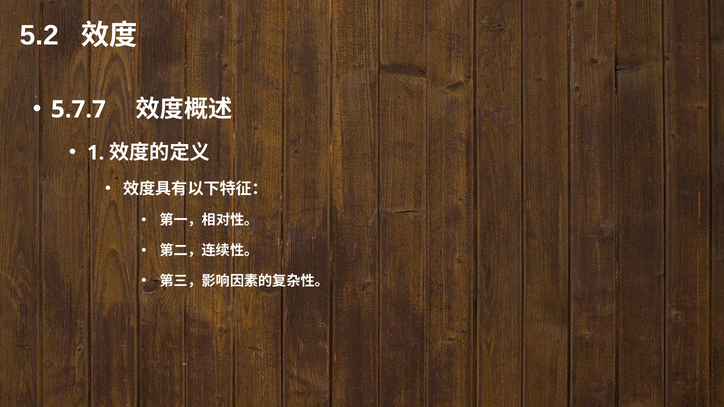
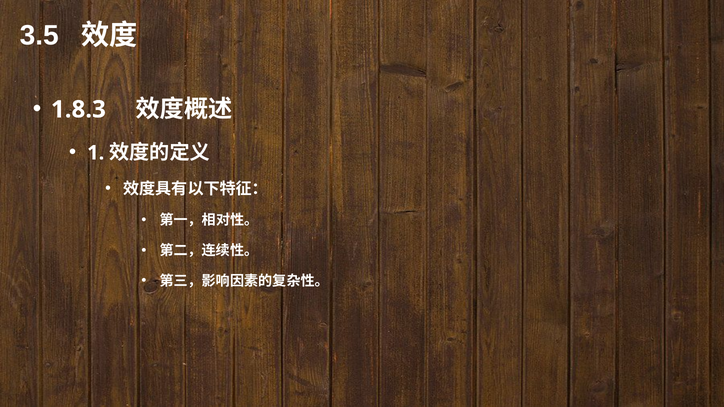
5.2: 5.2 -> 3.5 (39, 36)
5.7.7: 5.7.7 -> 1.8.3 (78, 110)
